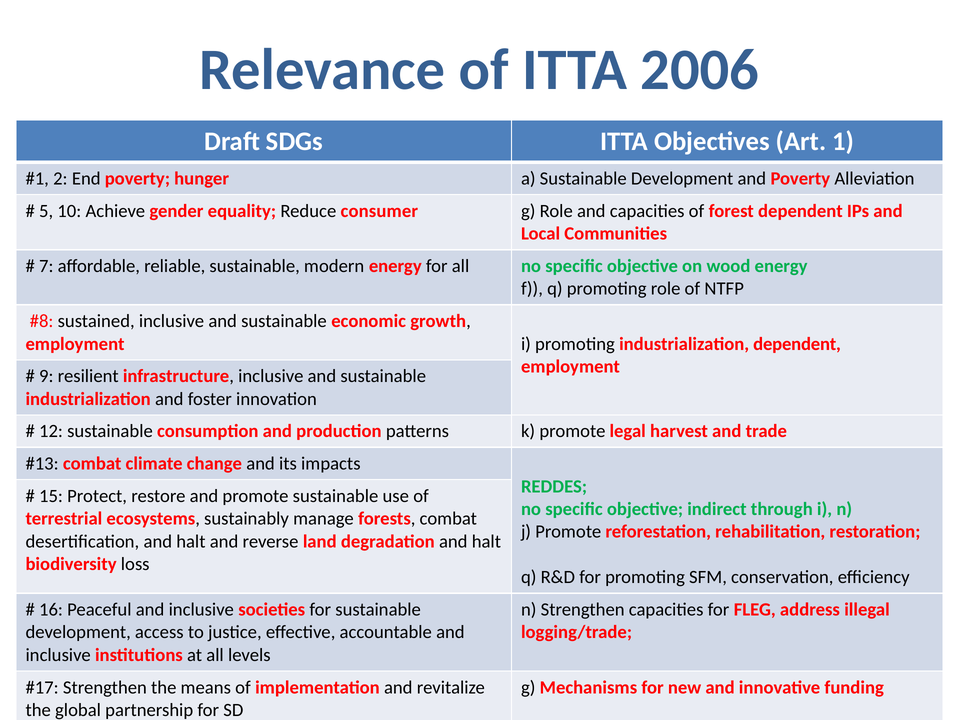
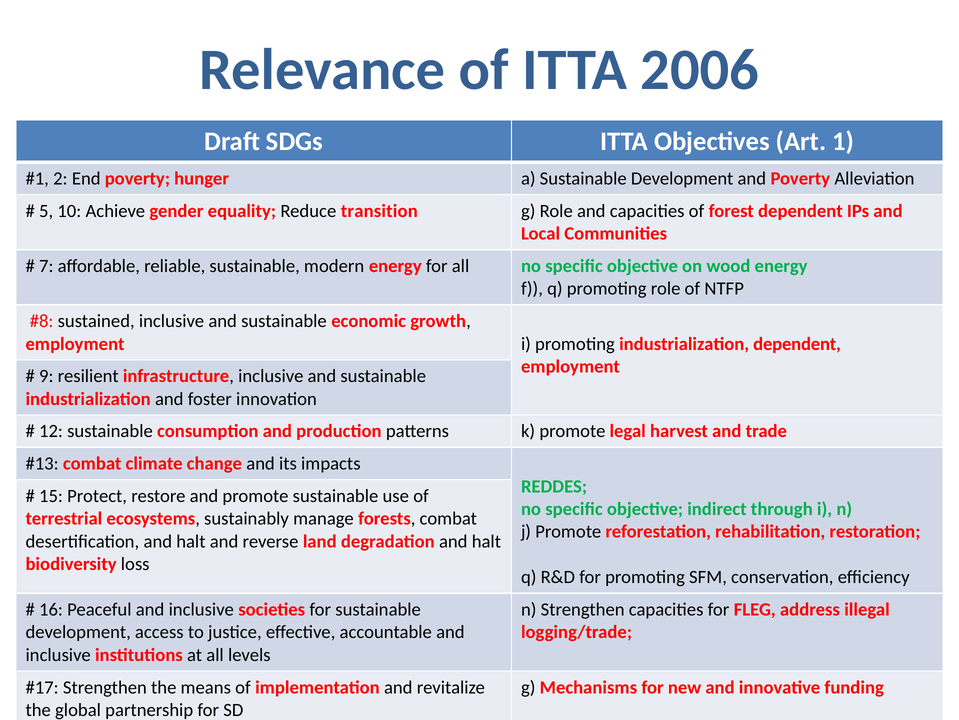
consumer: consumer -> transition (379, 211)
